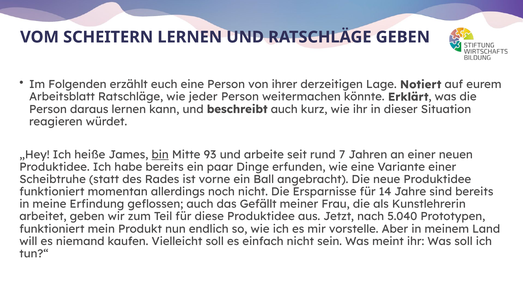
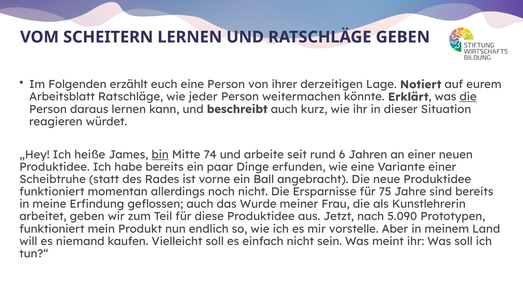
die underline: none -> present (468, 97)
93: 93 -> 74 (210, 155)
7: 7 -> 6 (342, 155)
14: 14 -> 75 (385, 192)
Gefällt: Gefällt -> Wurde (258, 204)
5.040: 5.040 -> 5.090 (402, 217)
